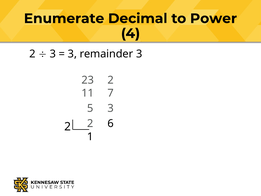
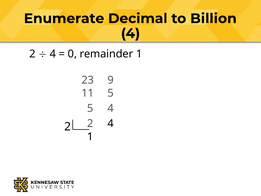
Power: Power -> Billion (213, 19)
3: 3 -> 4 (53, 54)
3: 3 -> 0 (72, 54)
remainder 3: 3 -> 1 (139, 54)
23 2: 2 -> 9 (111, 80)
11 7: 7 -> 5 (111, 93)
5 3: 3 -> 4 (111, 108)
2 6: 6 -> 4 (111, 123)
